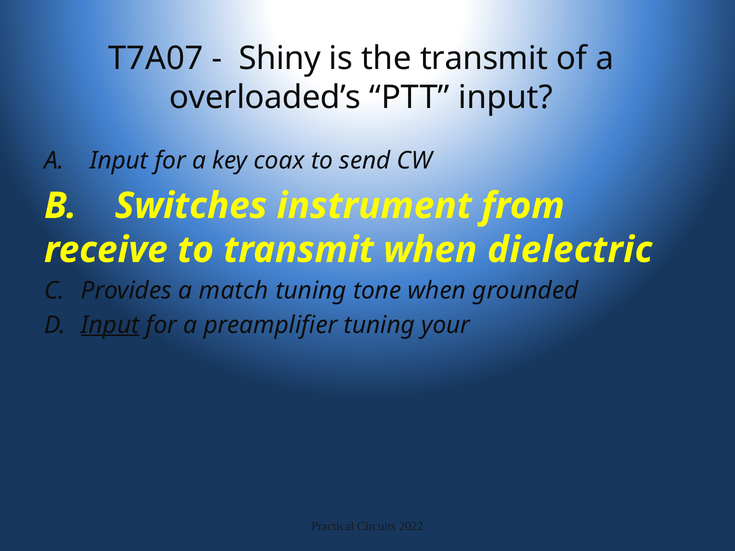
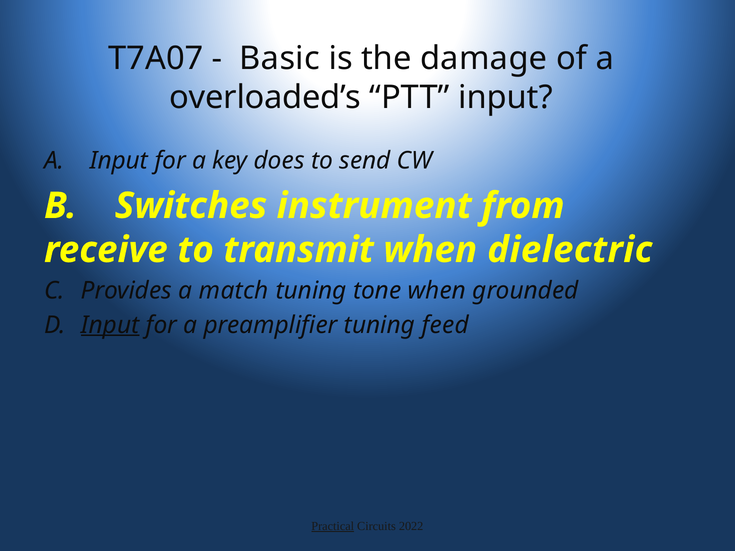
Shiny: Shiny -> Basic (280, 58)
the transmit: transmit -> damage (484, 58)
coax: coax -> does (279, 161)
your: your -> feed (445, 325)
Practical underline: none -> present (333, 526)
